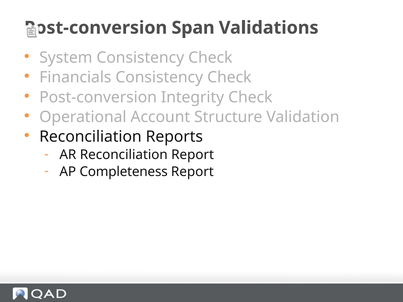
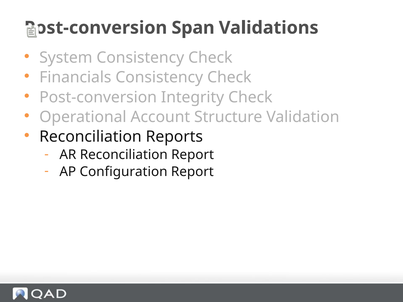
Completeness: Completeness -> Configuration (124, 172)
